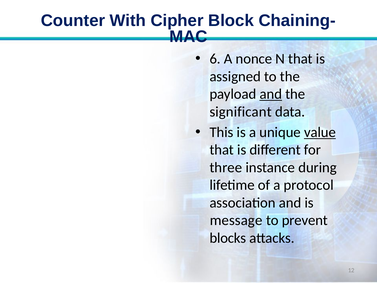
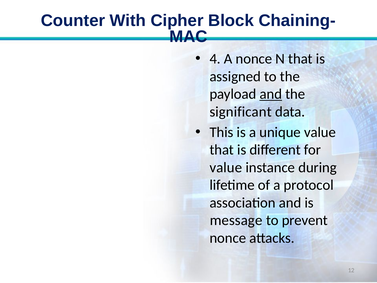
6: 6 -> 4 (215, 59)
value underline: present -> none (320, 132)
three: three -> value (226, 167)
blocks: blocks -> nonce (228, 238)
